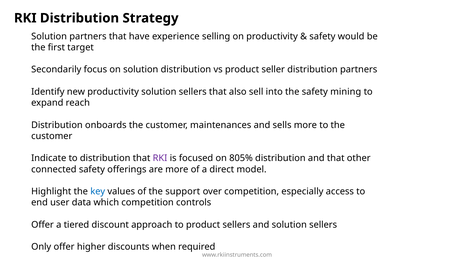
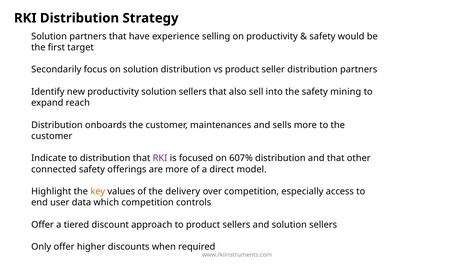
805%: 805% -> 607% (241, 158)
key colour: blue -> orange (98, 191)
support: support -> delivery (183, 191)
